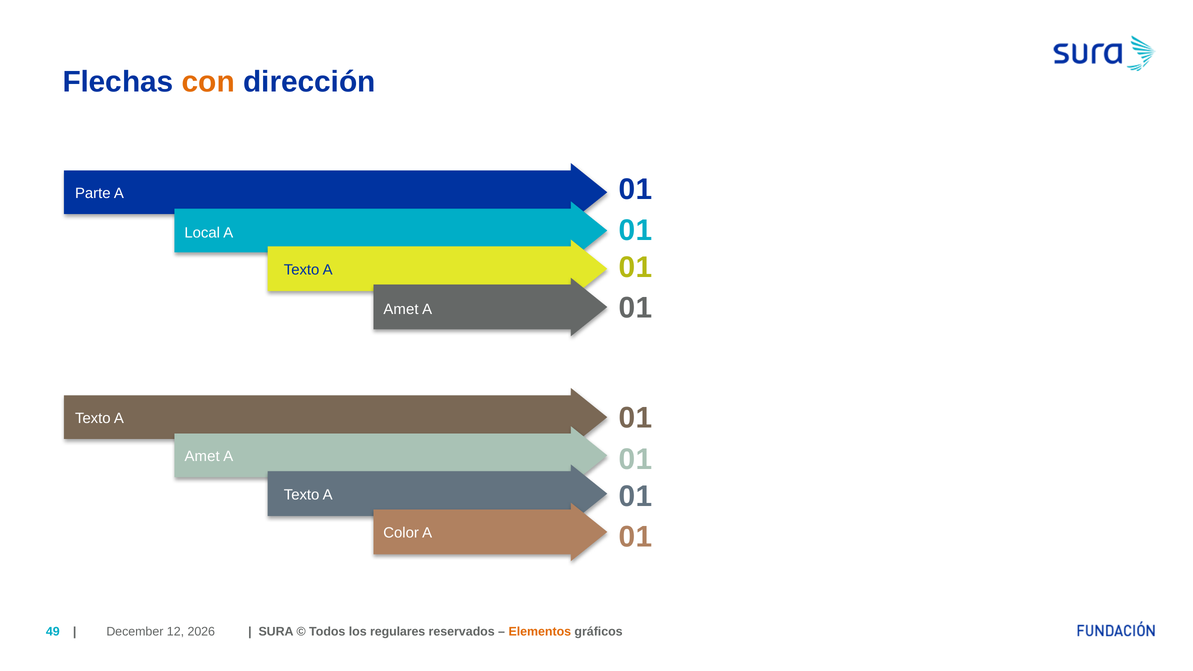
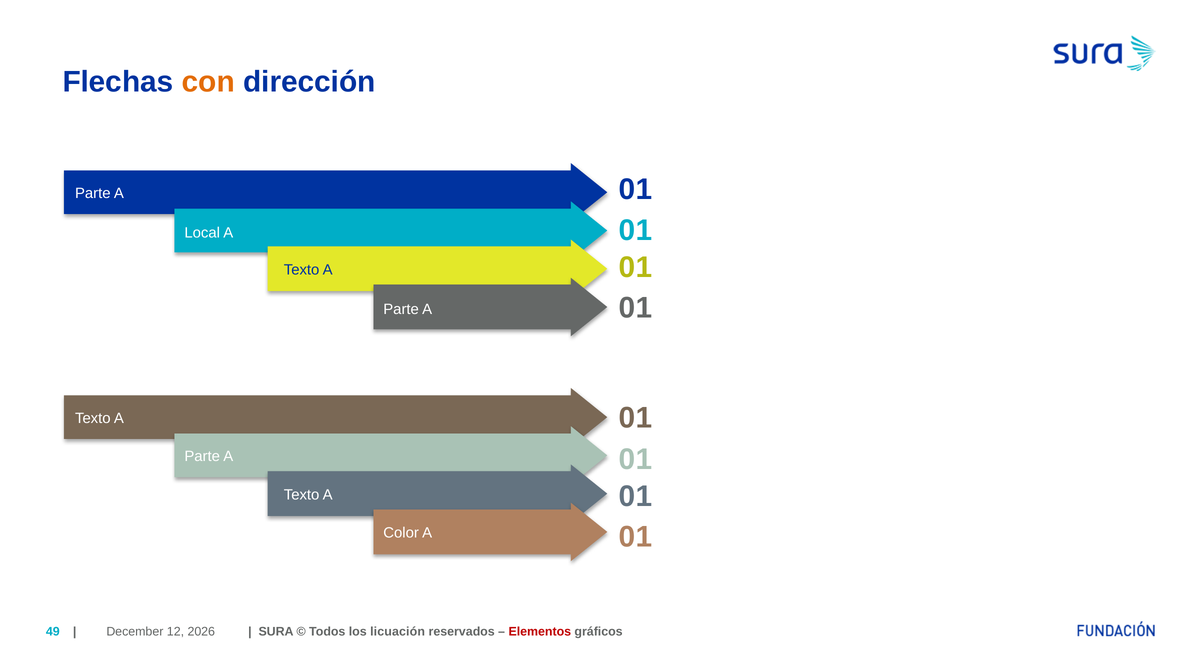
Amet: Amet -> Parte (401, 310)
Amet: Amet -> Parte (202, 457)
regulares: regulares -> licuación (398, 632)
Elementos colour: orange -> red (540, 632)
